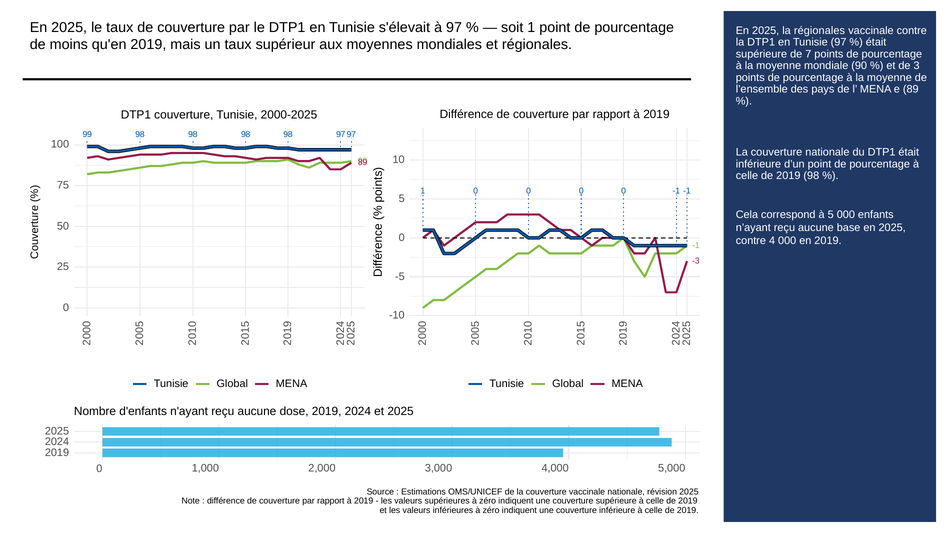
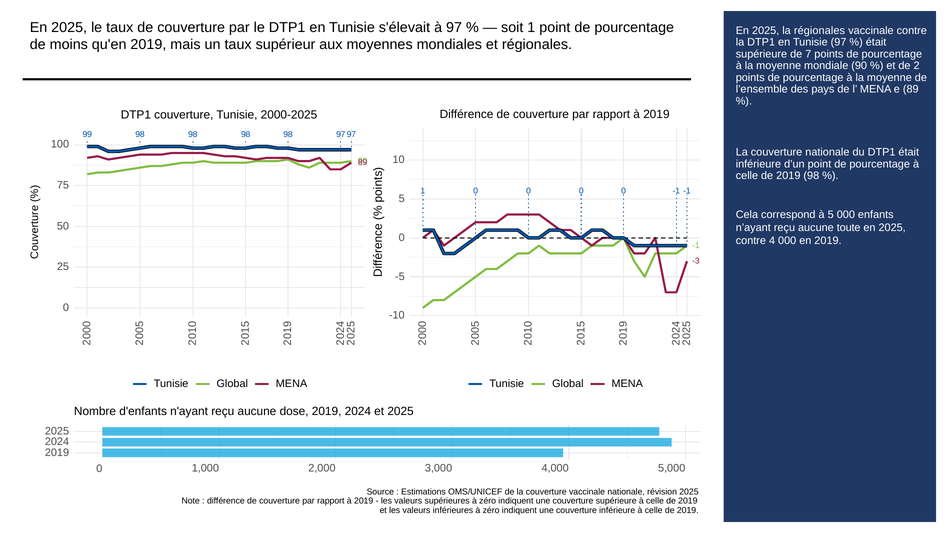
de 3: 3 -> 2 (917, 66)
base: base -> toute (849, 228)
